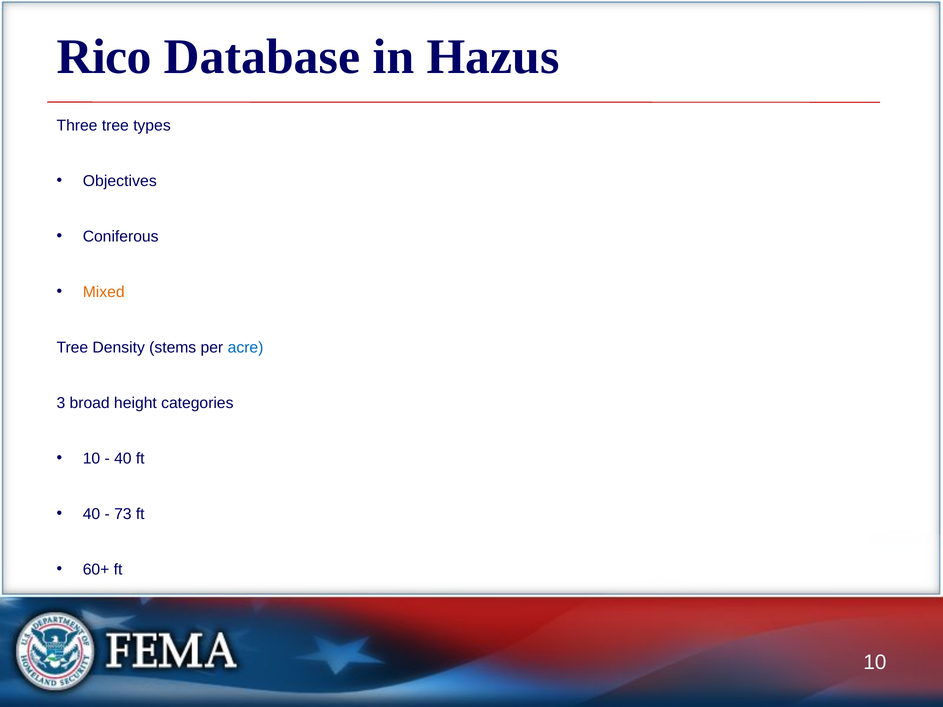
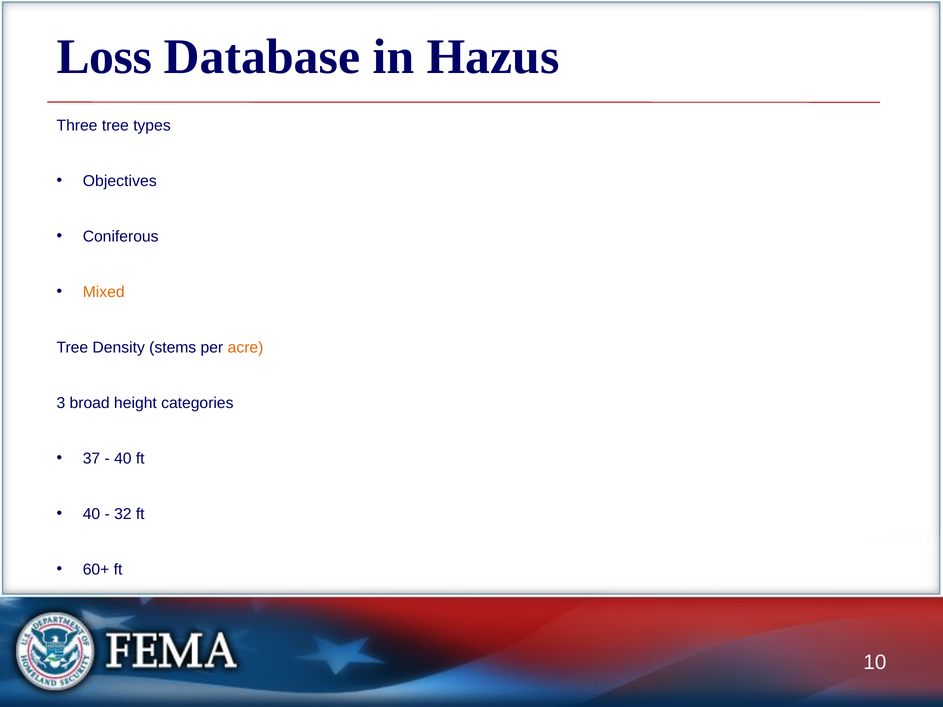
Rico: Rico -> Loss (104, 57)
acre colour: blue -> orange (246, 348)
10: 10 -> 37 (91, 459)
73: 73 -> 32 (123, 514)
